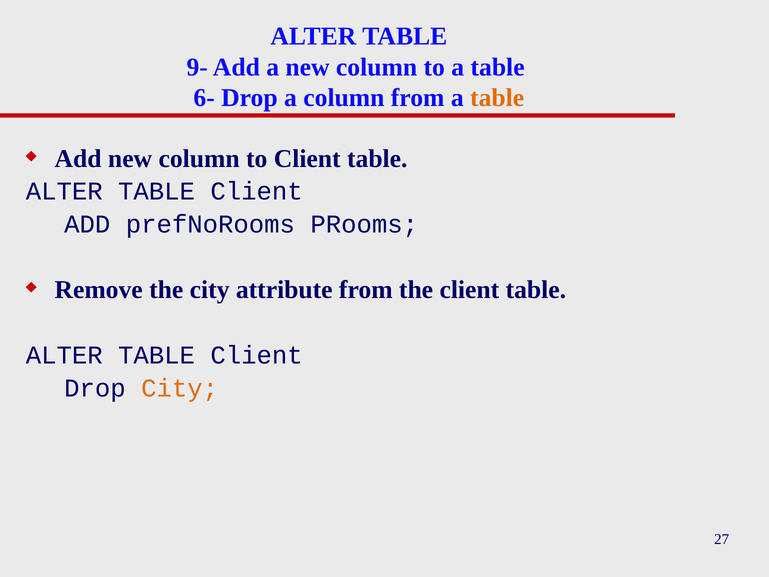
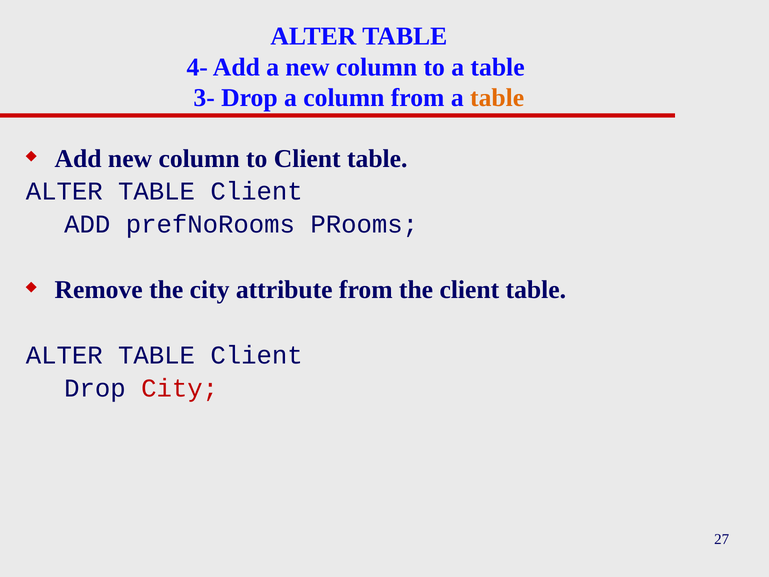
9-: 9- -> 4- (197, 67)
6-: 6- -> 3- (204, 98)
City colour: orange -> red (180, 388)
